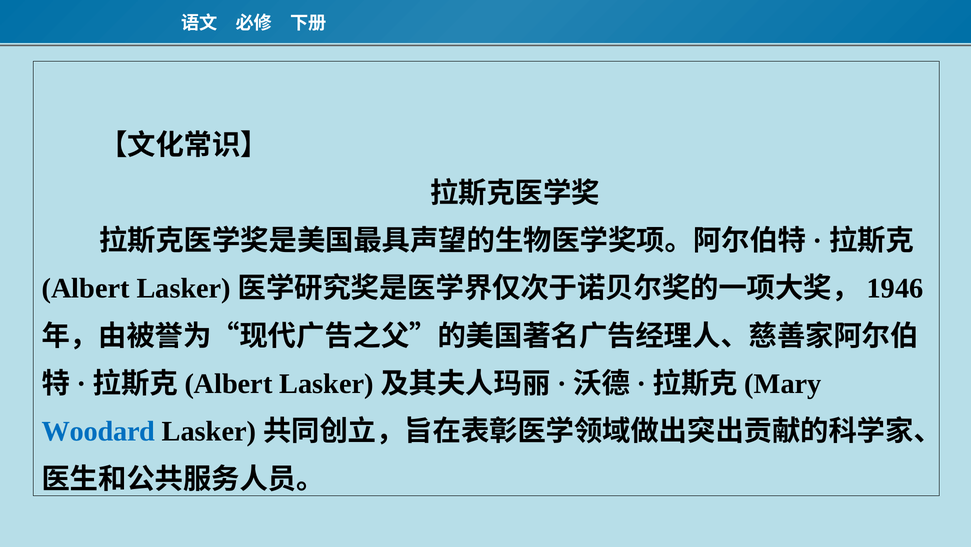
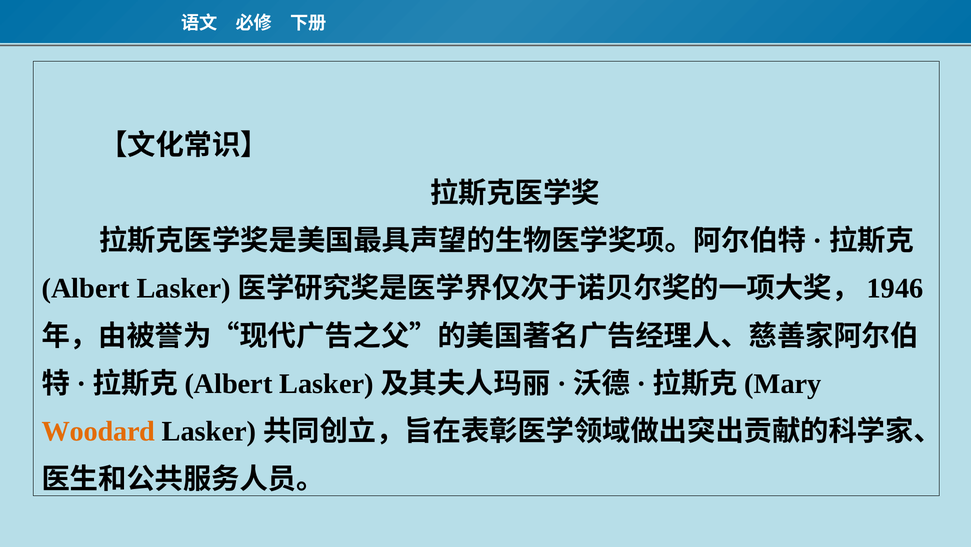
Woodard colour: blue -> orange (98, 431)
